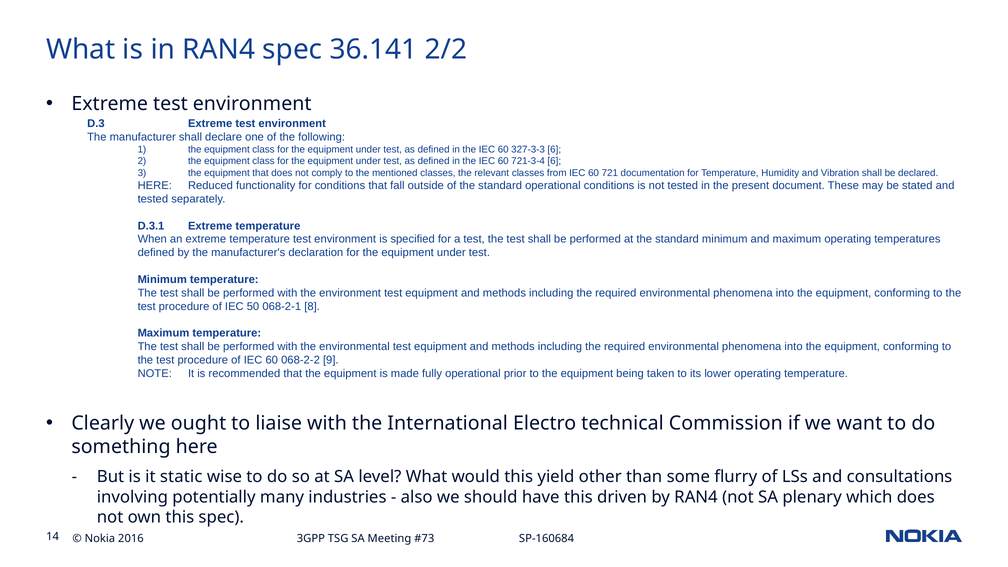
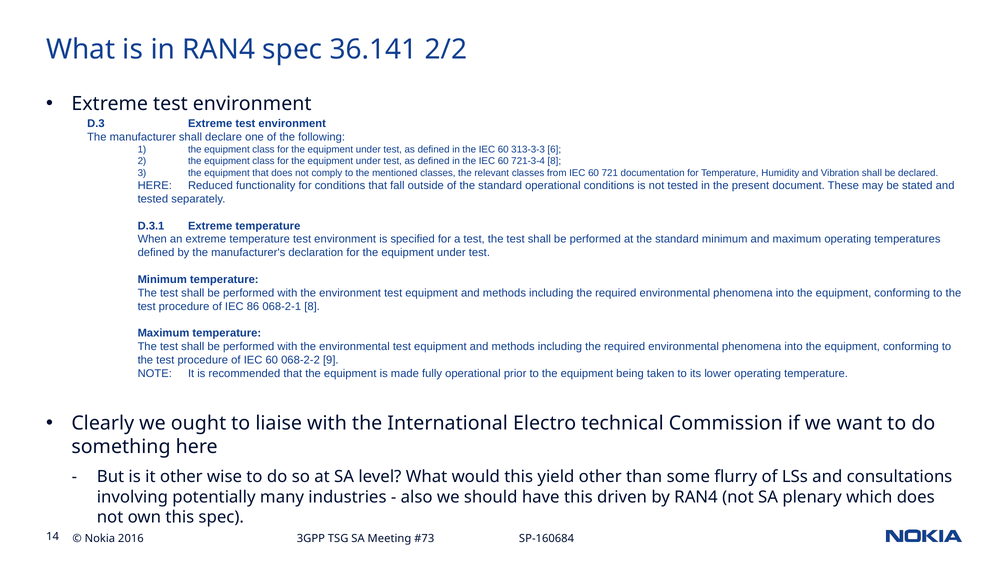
327-3-3: 327-3-3 -> 313-3-3 (528, 149)
721-3-4 6: 6 -> 8 (554, 161)
50: 50 -> 86 (253, 306)
it static: static -> other (181, 477)
